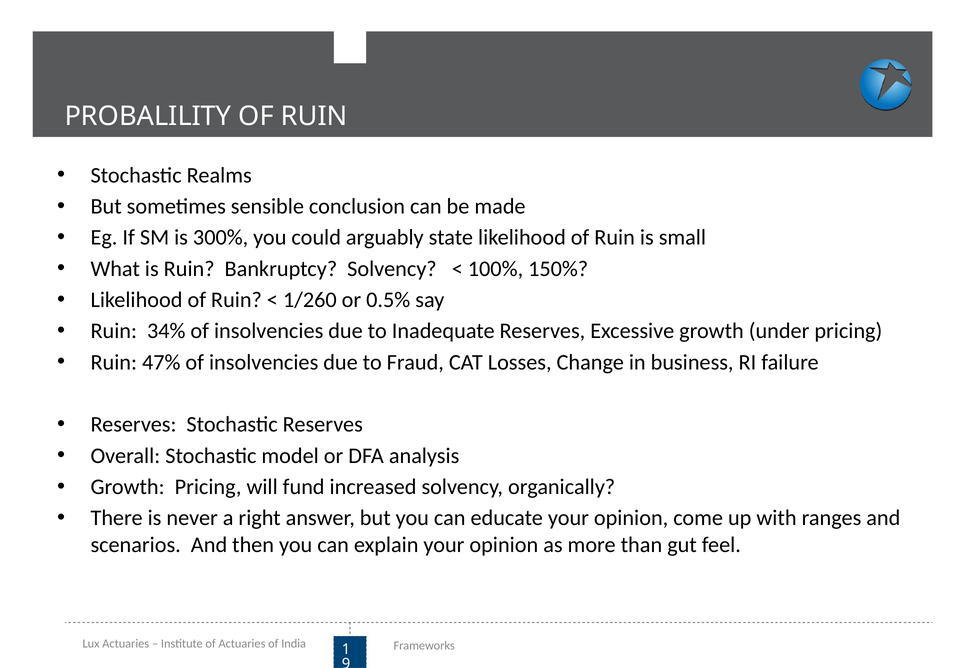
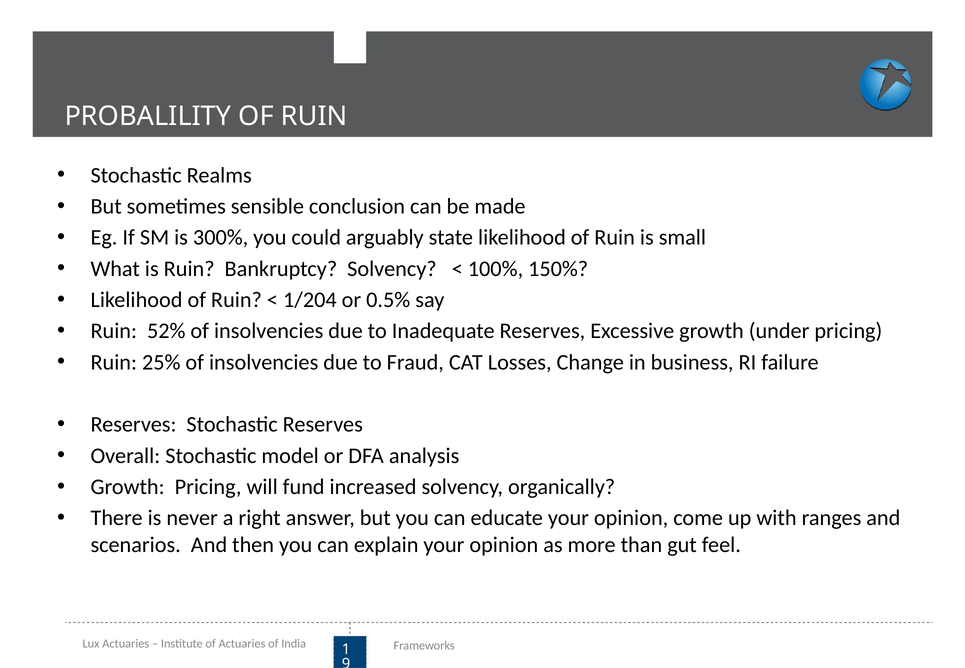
1/260: 1/260 -> 1/204 (310, 300)
34%: 34% -> 52% (166, 331)
47%: 47% -> 25% (161, 362)
